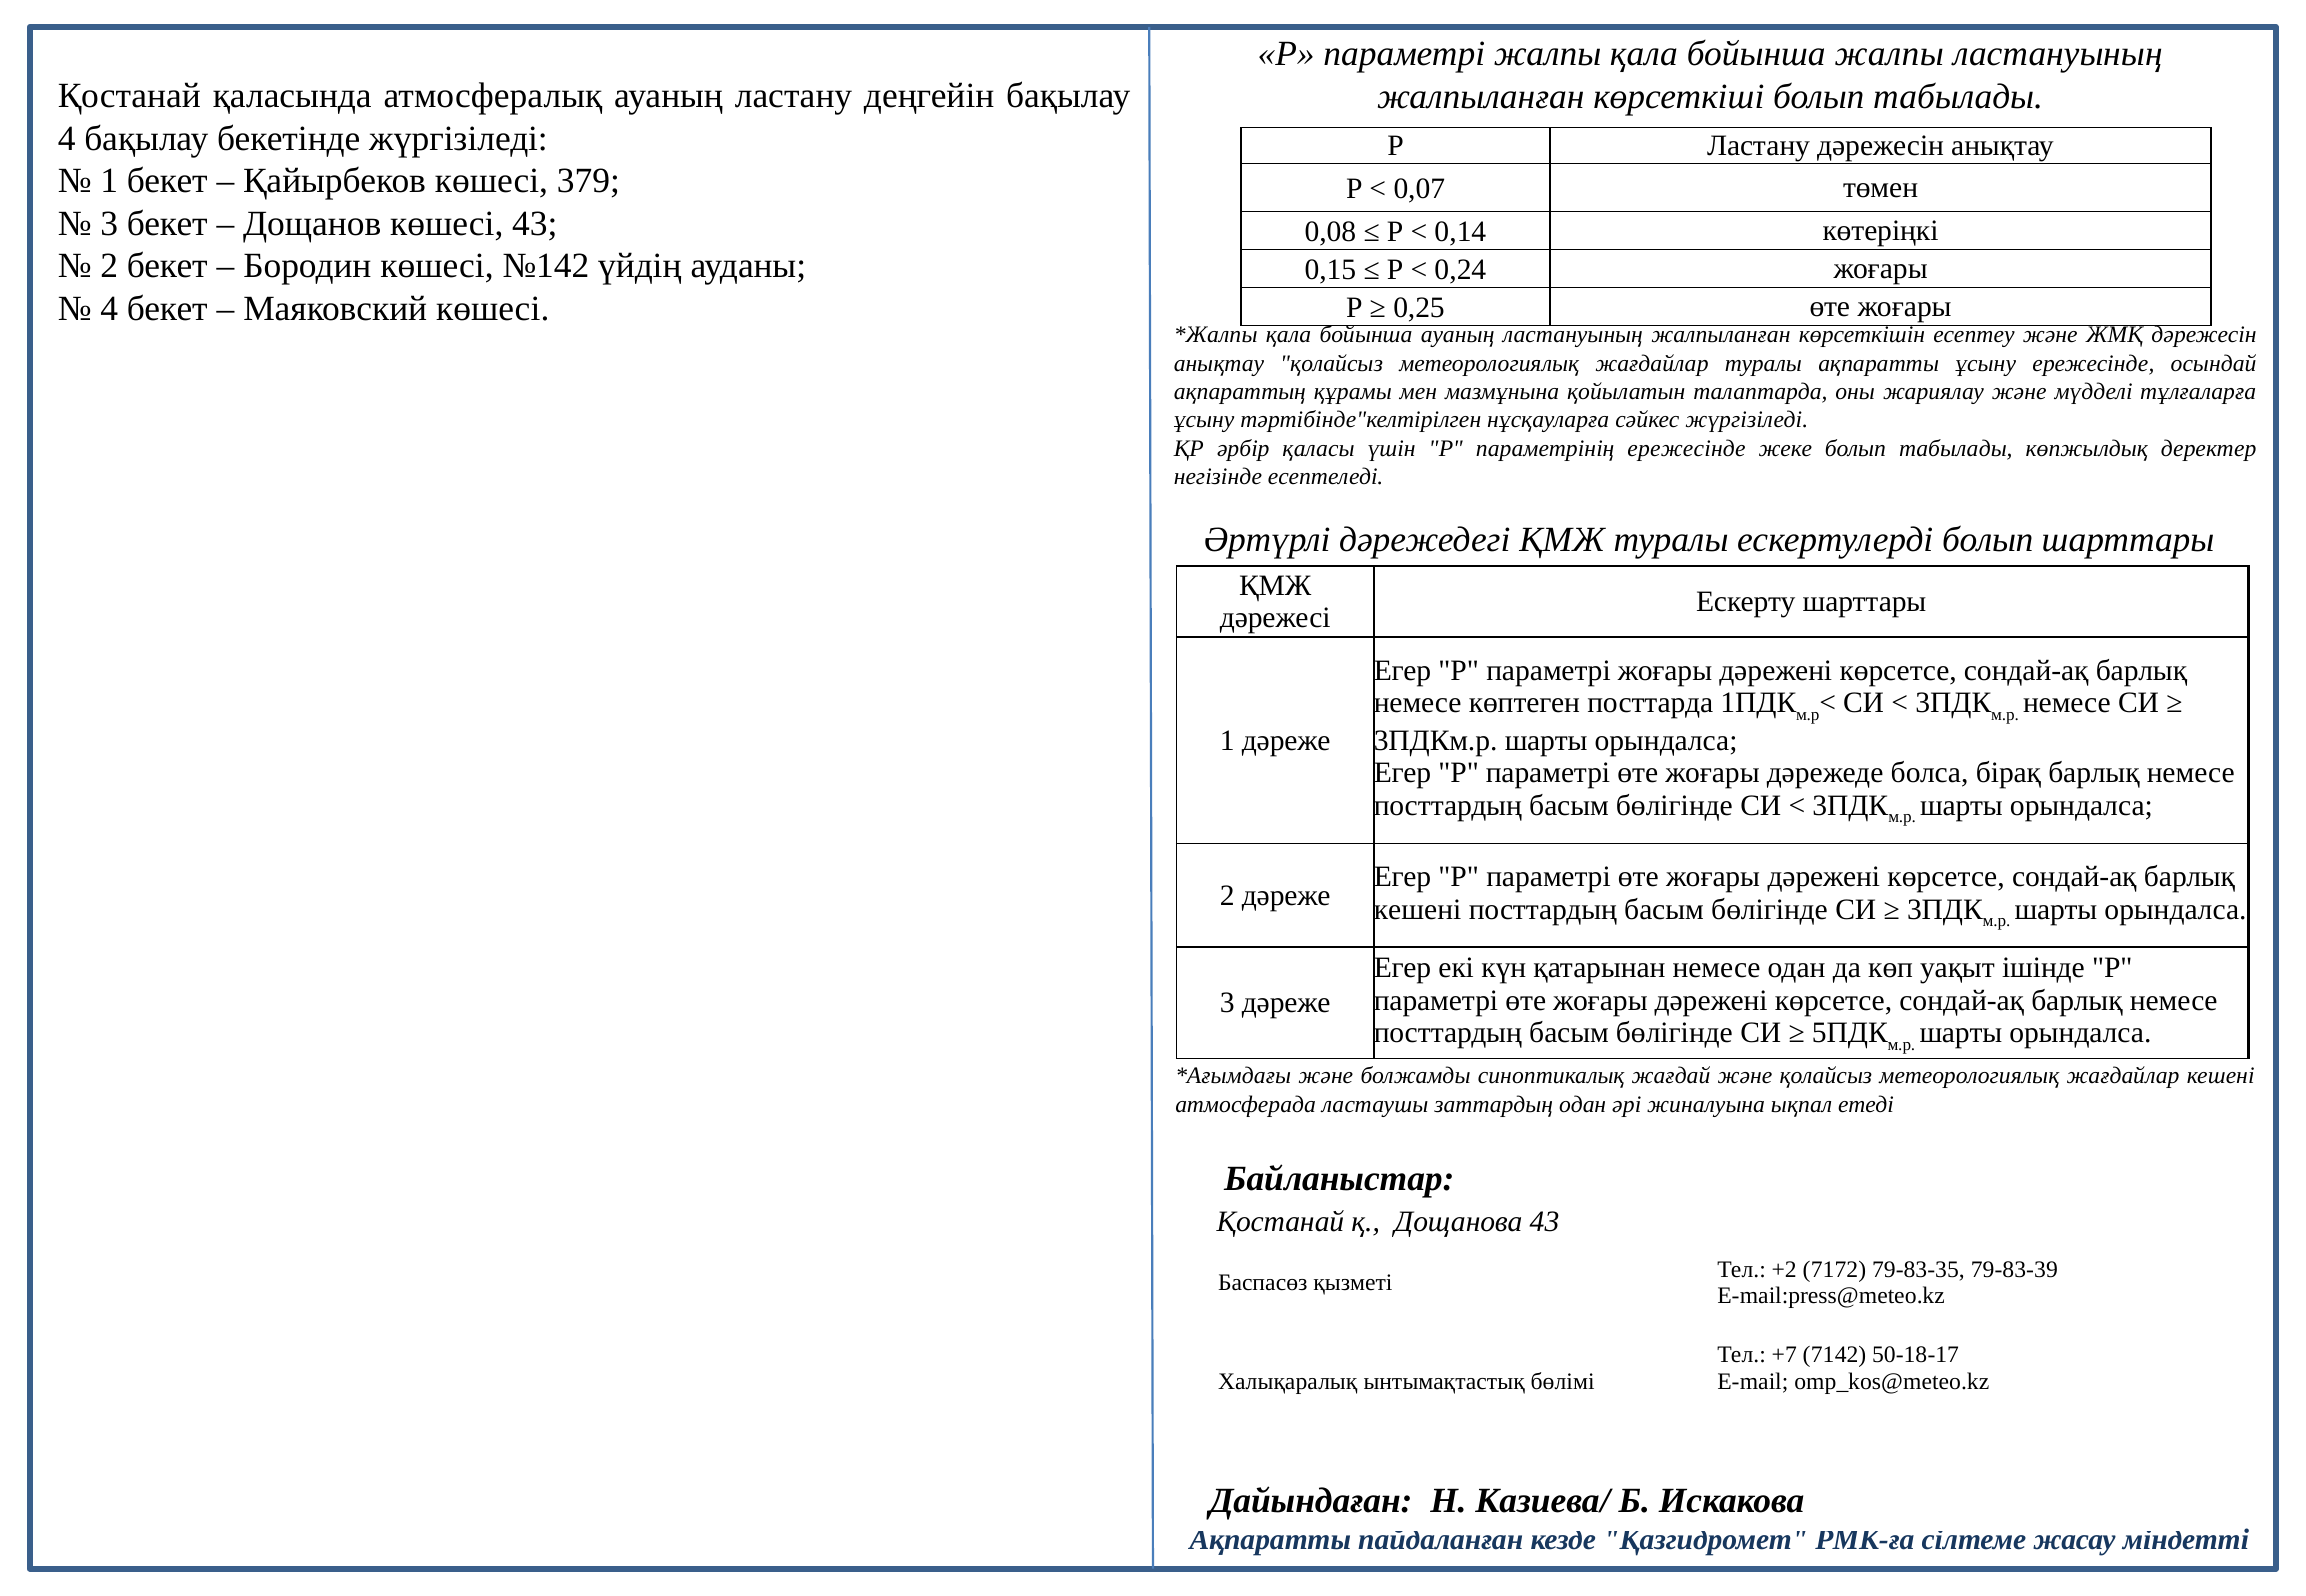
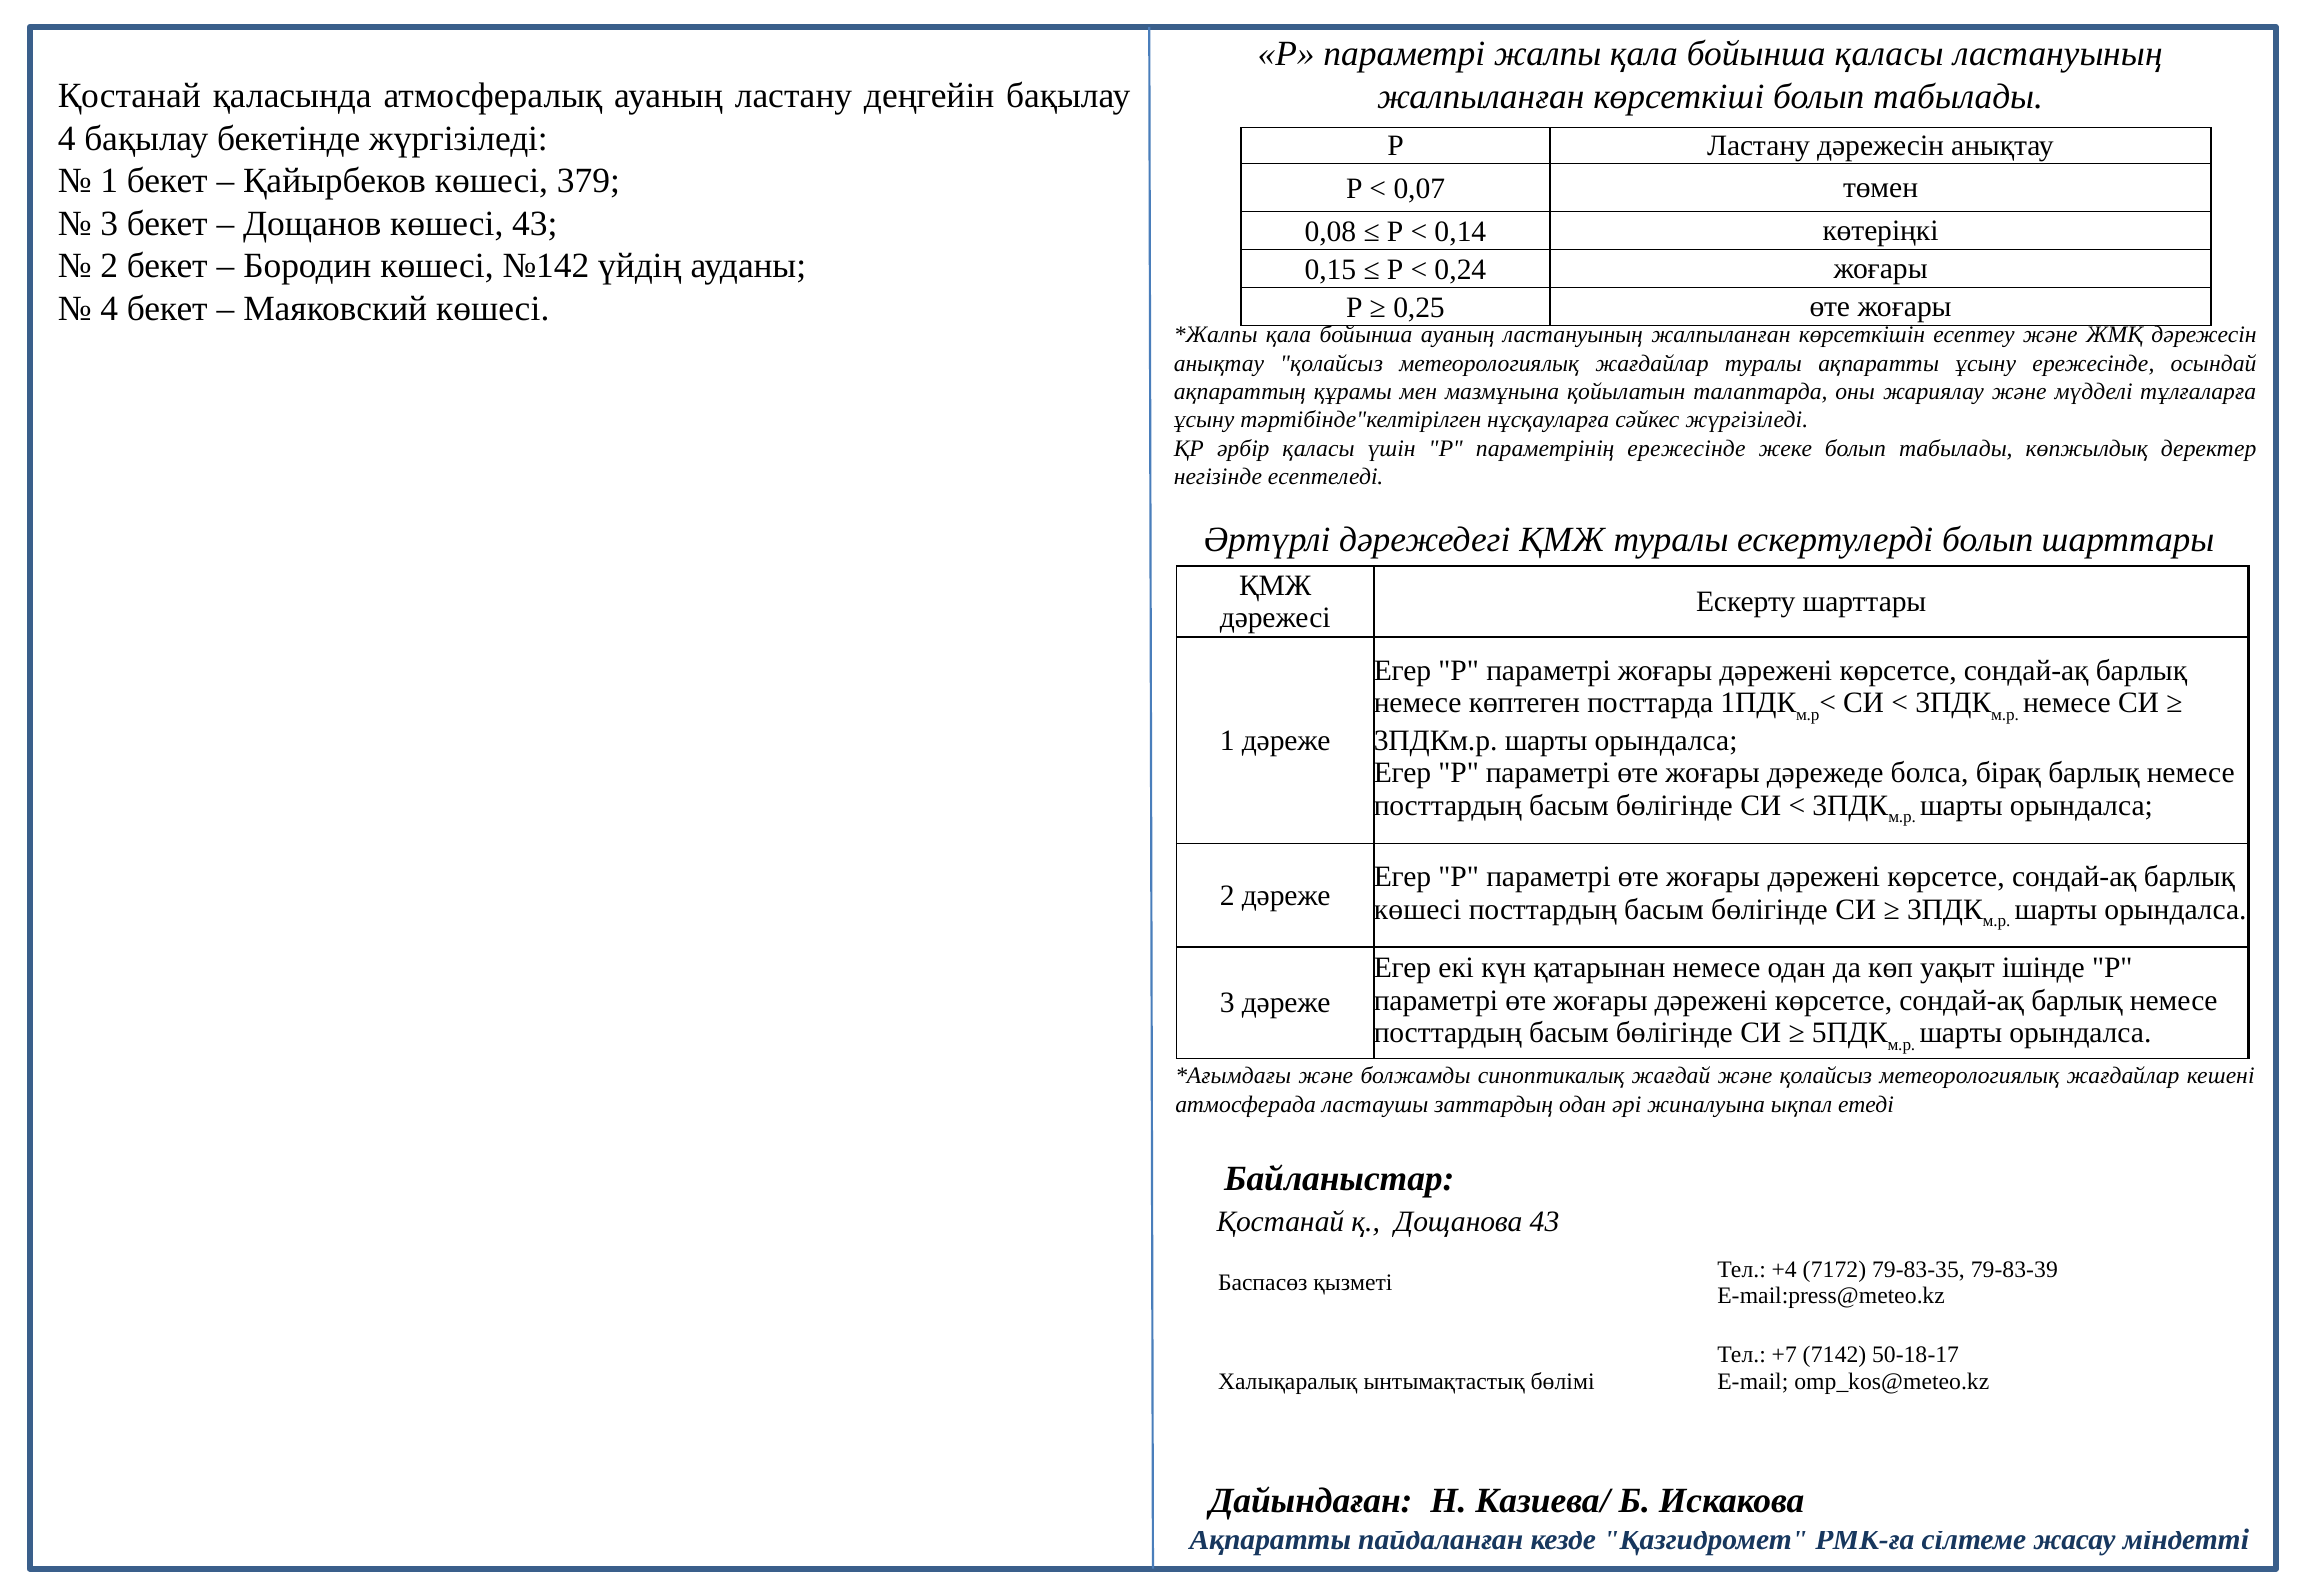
бойынша жалпы: жалпы -> қаласы (1889, 54)
кешені: кешені -> көшесі (1418, 910)
+2: +2 -> +4 (1784, 1270)
